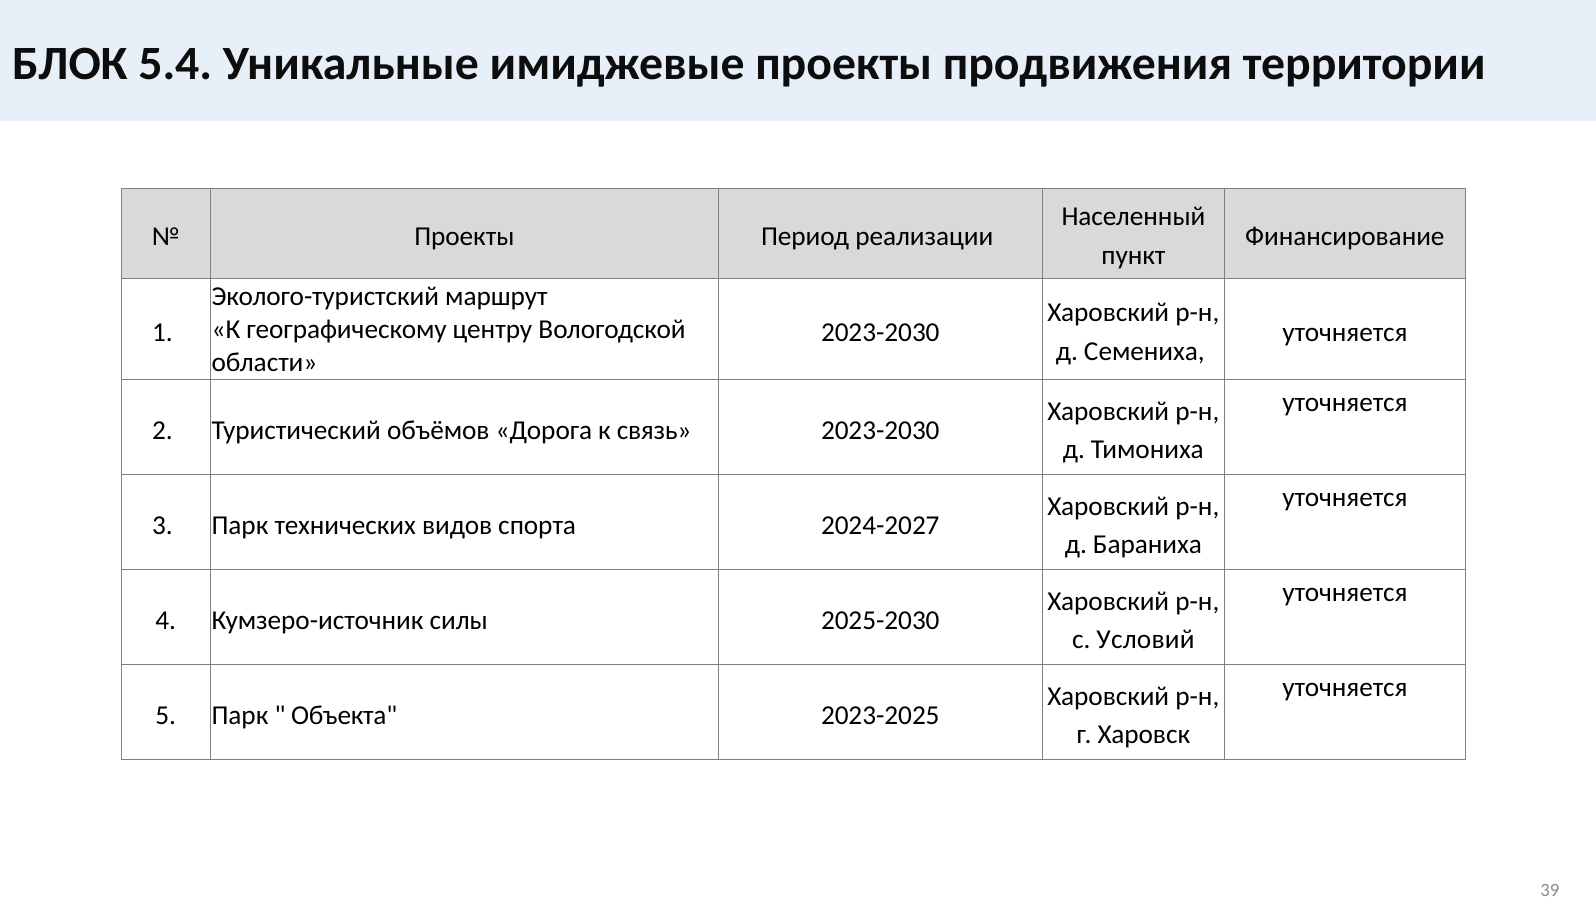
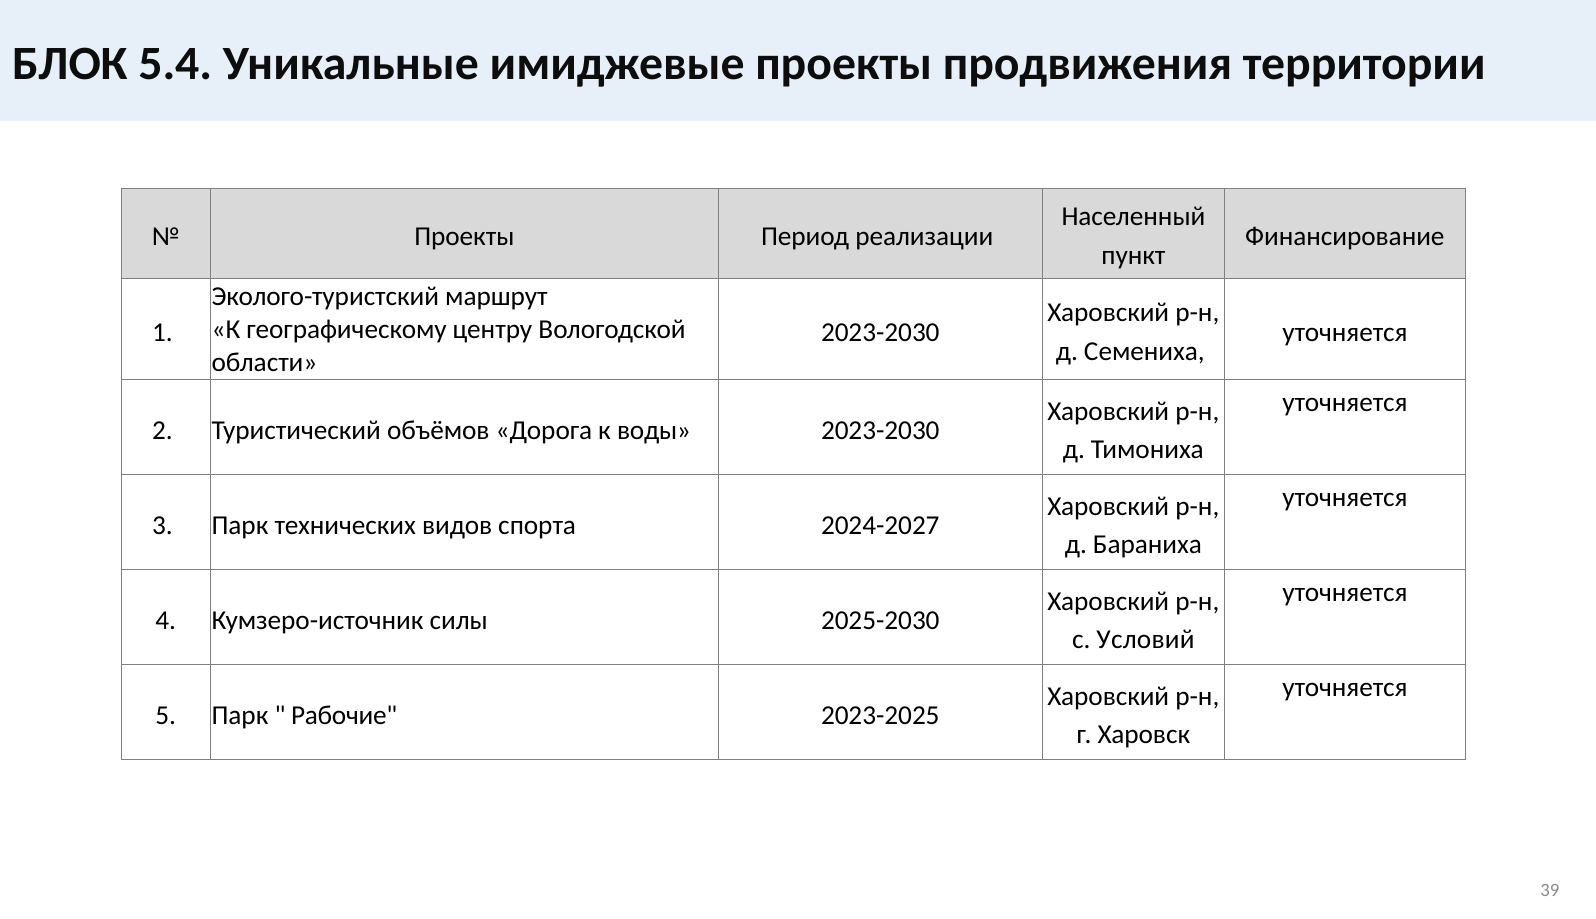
связь: связь -> воды (654, 430)
Объекта: Объекта -> Рабочие (344, 715)
